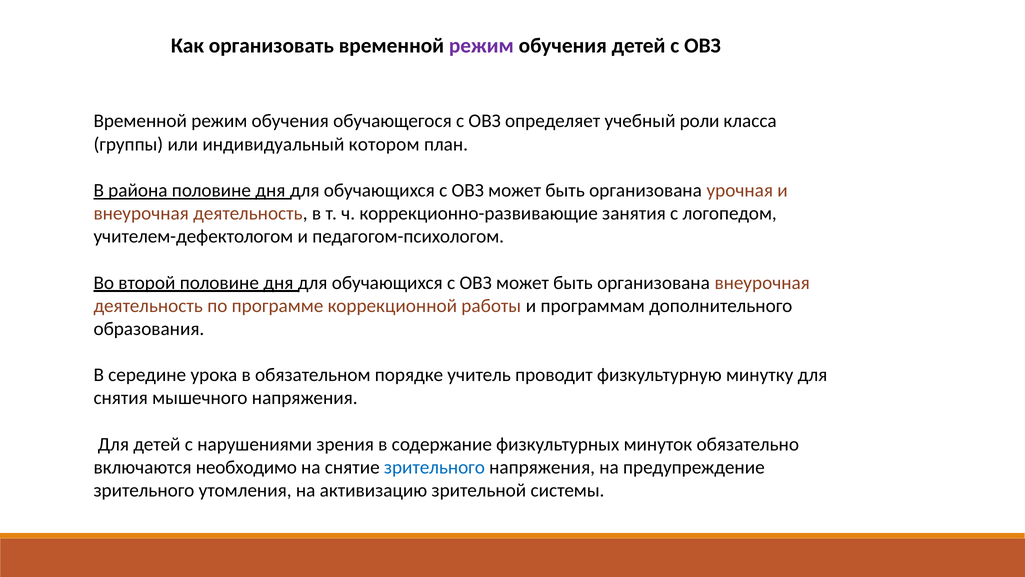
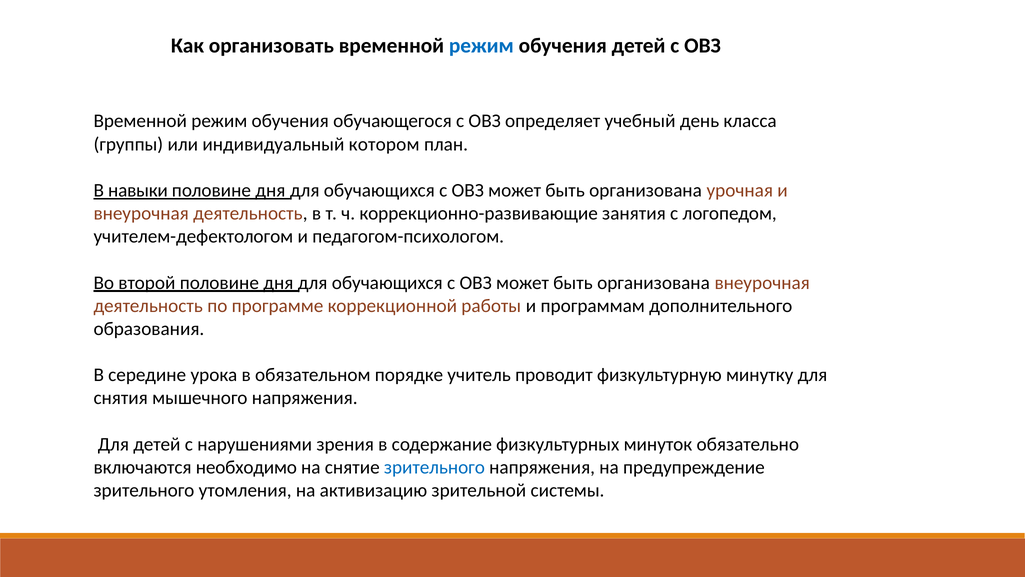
режим colour: purple -> blue (481, 46)
роли: роли -> день (700, 121)
района: района -> навыки (138, 190)
